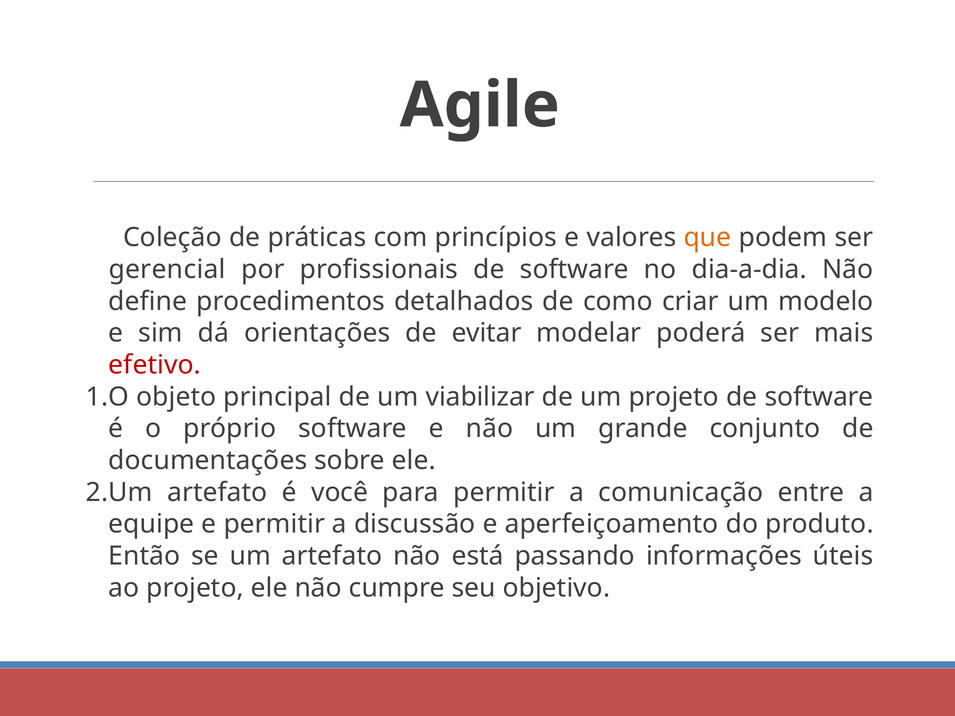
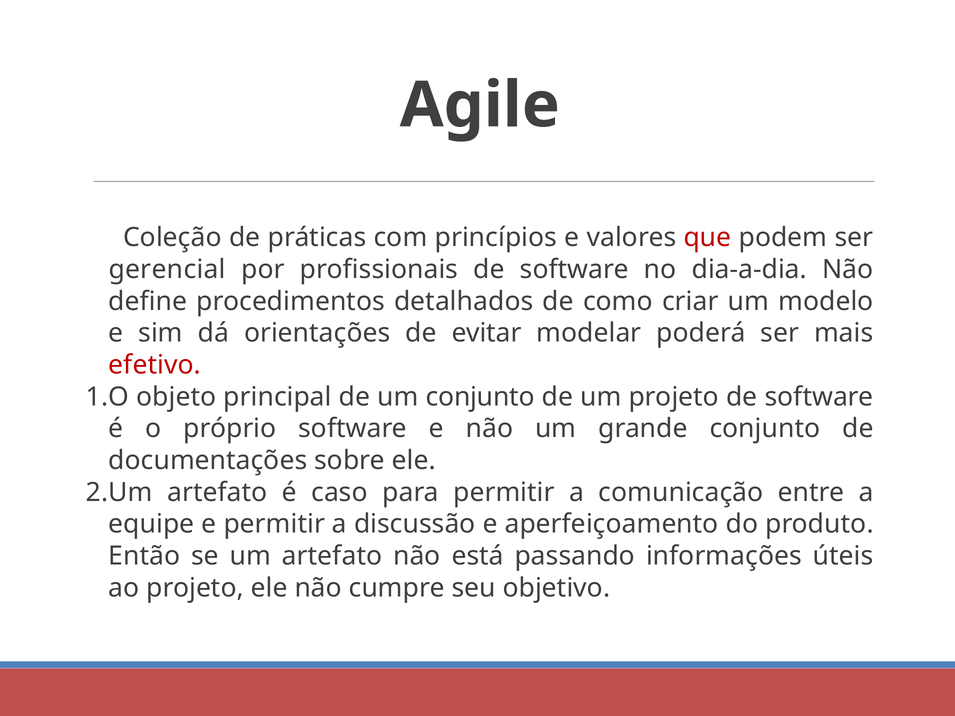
que colour: orange -> red (707, 238)
um viabilizar: viabilizar -> conjunto (480, 397)
você: você -> caso (340, 493)
